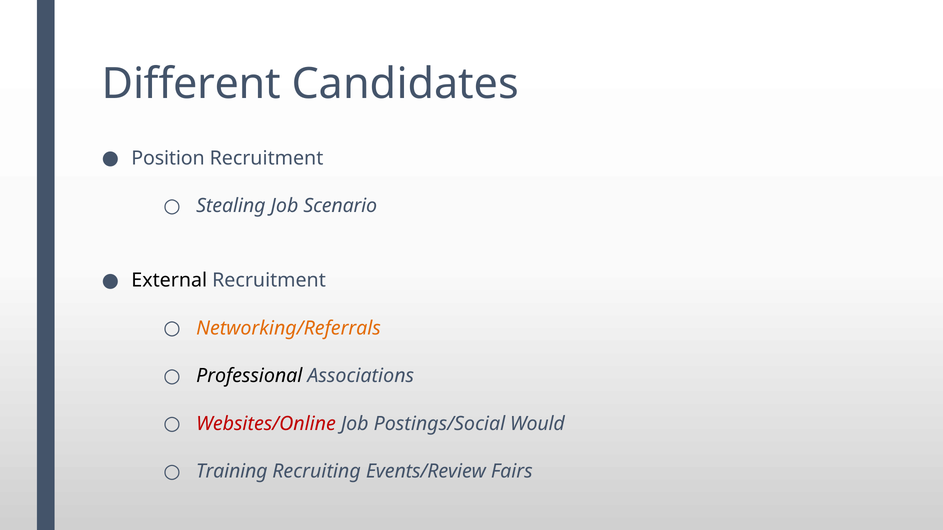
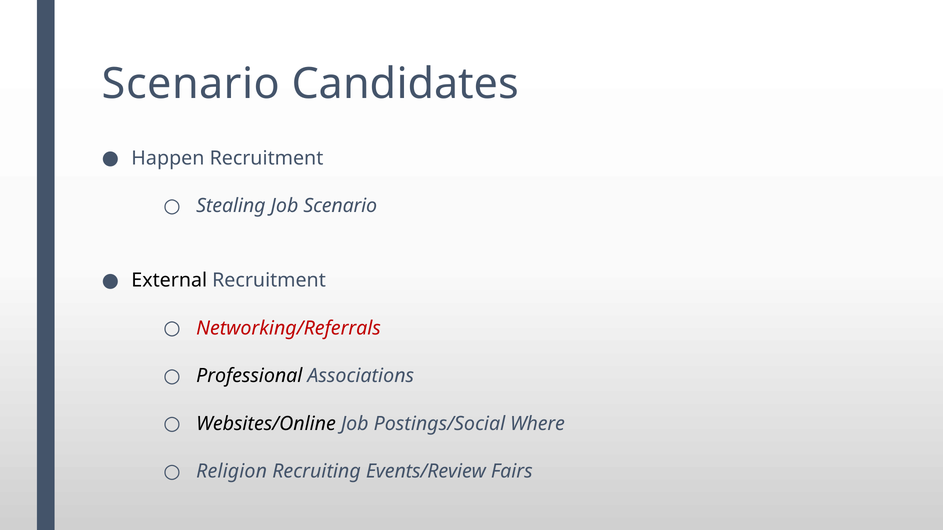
Different: Different -> Scenario (191, 84)
Position: Position -> Happen (168, 158)
Networking/Referrals colour: orange -> red (289, 329)
Websites/Online colour: red -> black (266, 424)
Would: Would -> Where (537, 424)
Training: Training -> Religion (232, 472)
